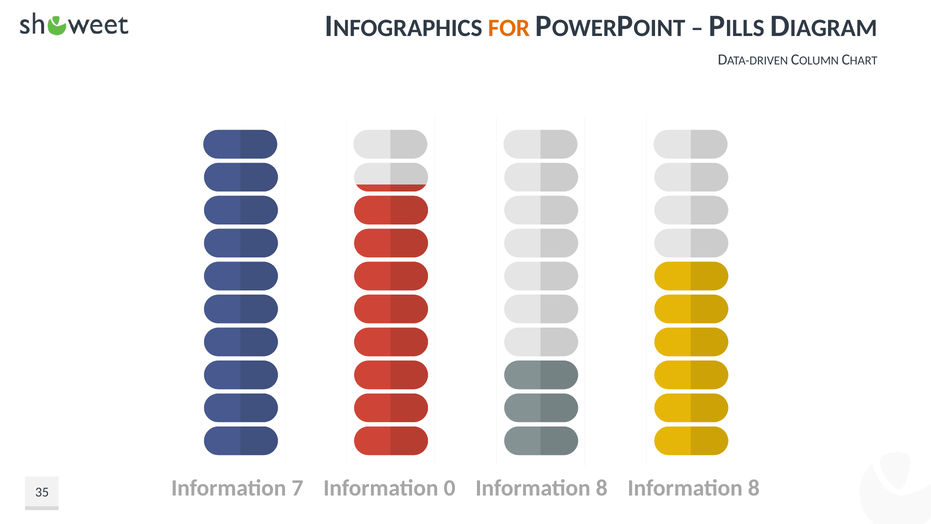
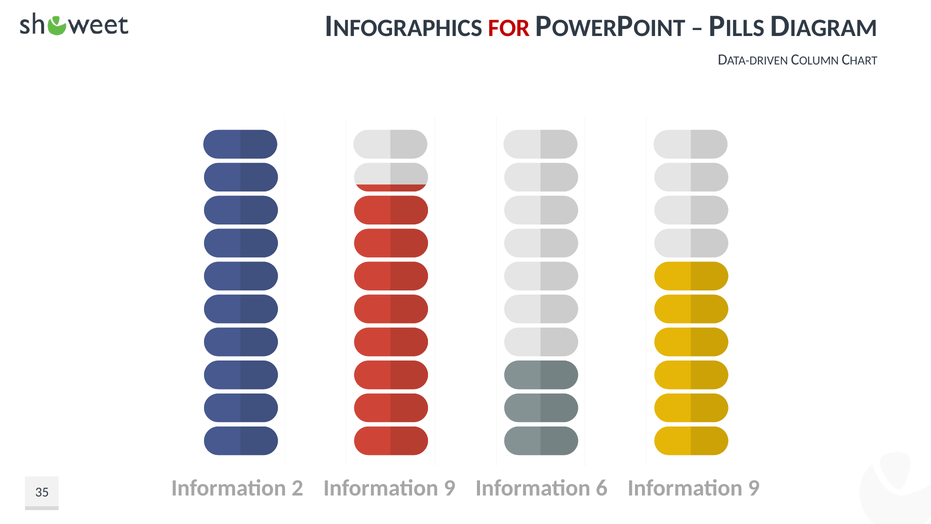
FOR colour: orange -> red (509, 28)
7: 7 -> 2 (297, 488)
0: 0 -> 9 (450, 488)
8: 8 -> 6 (602, 488)
8: 8 -> 9 (754, 488)
